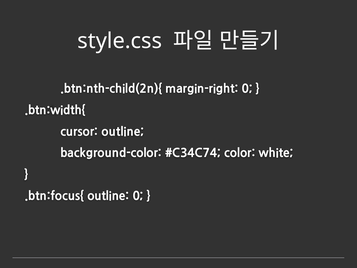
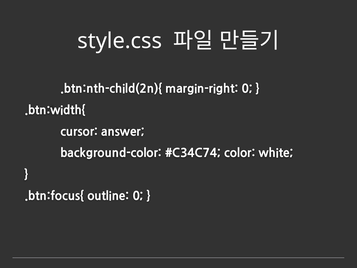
cursor outline: outline -> answer (123, 132)
